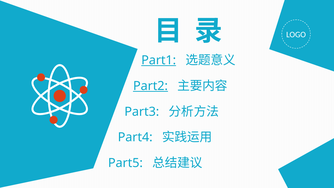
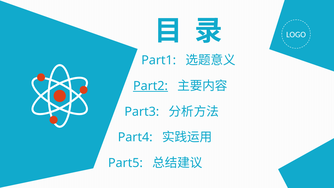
Part1 underline: present -> none (159, 60)
